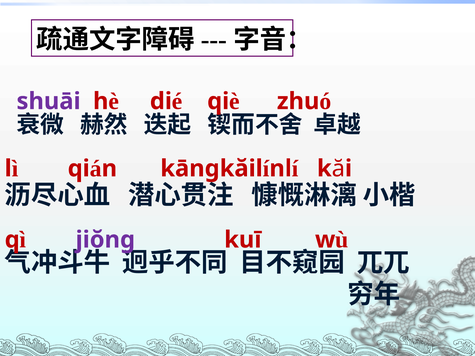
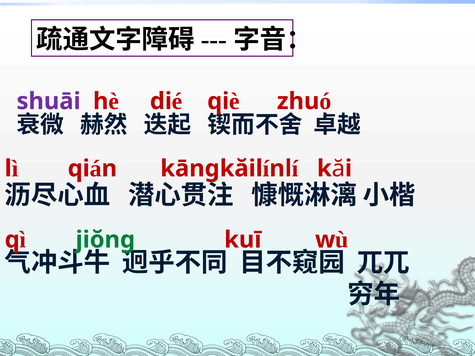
jiŏng colour: purple -> green (105, 240)
